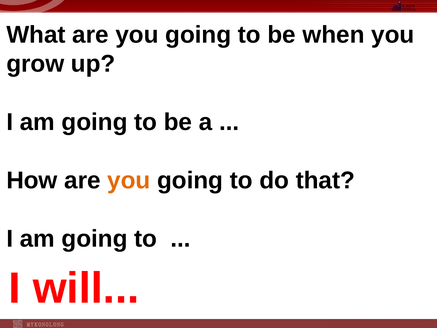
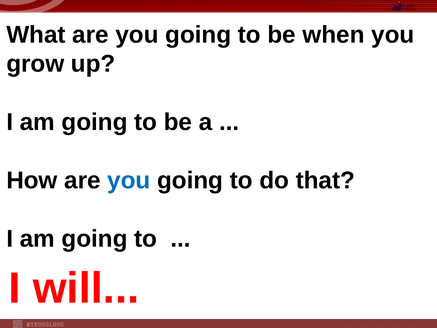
you colour: orange -> blue (129, 180)
